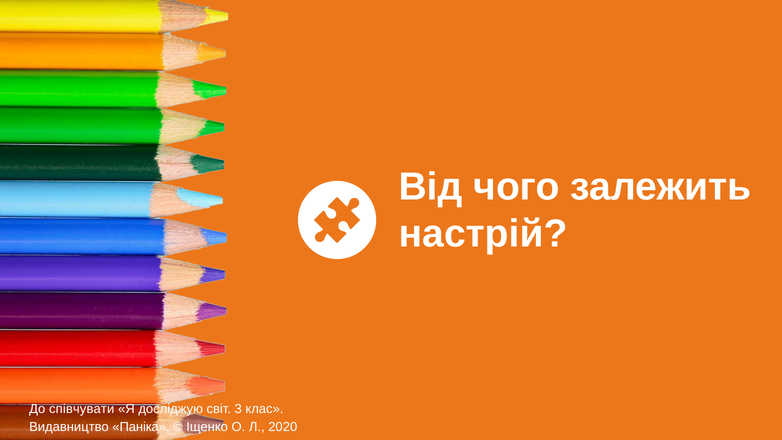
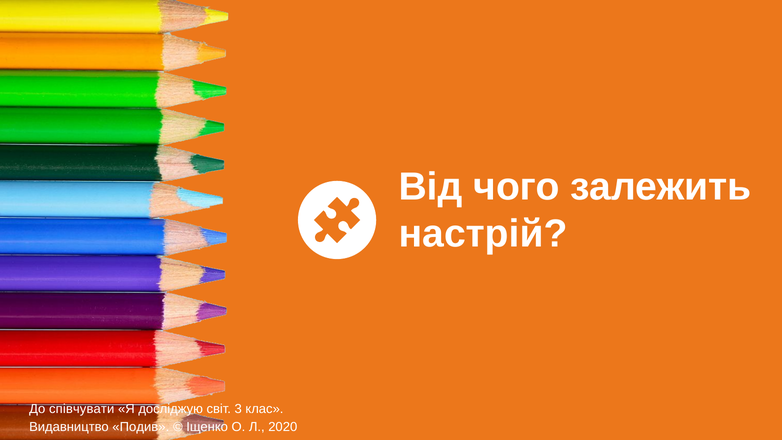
Паніка: Паніка -> Подив (141, 427)
